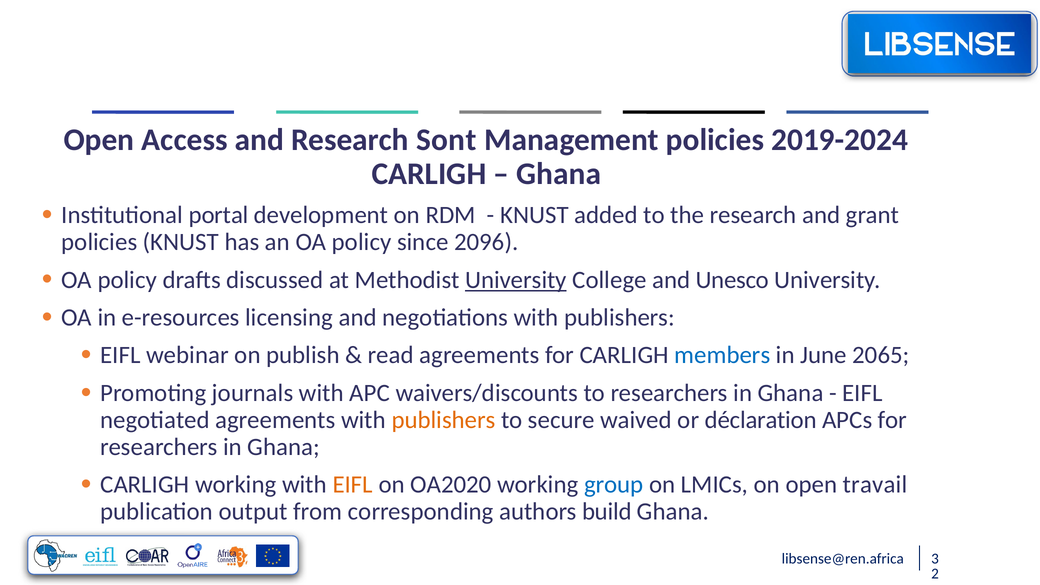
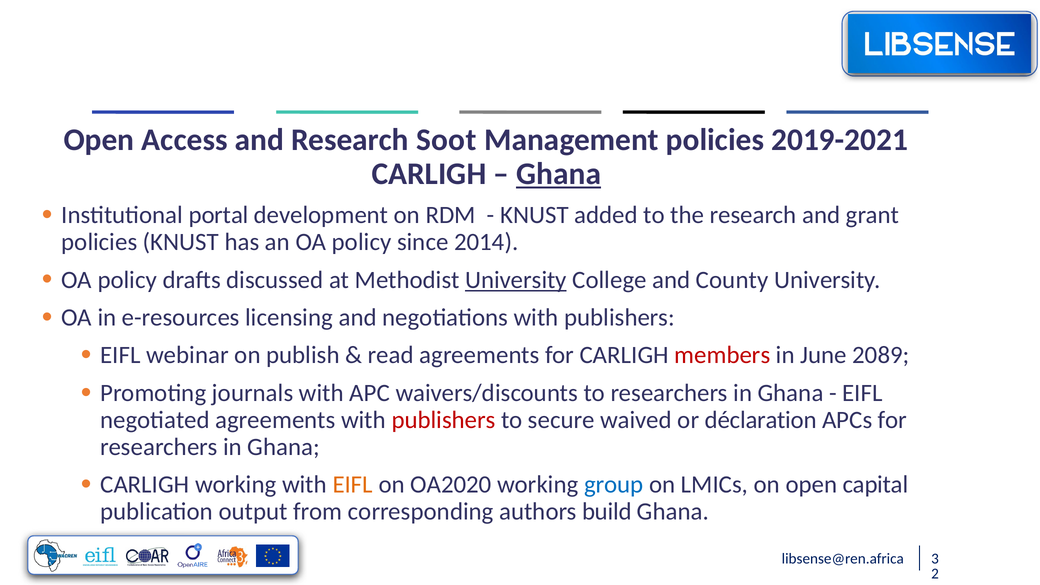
Sont: Sont -> Soot (446, 140)
2019-2024: 2019-2024 -> 2019-2021 (840, 140)
Ghana underline: none -> present (559, 174)
2096: 2096 -> 2014 (486, 242)
Unesco: Unesco -> County (732, 280)
members colour: blue -> red (722, 355)
2065: 2065 -> 2089 (881, 355)
publishers colour: orange -> red (444, 420)
travail: travail -> capital (875, 485)
